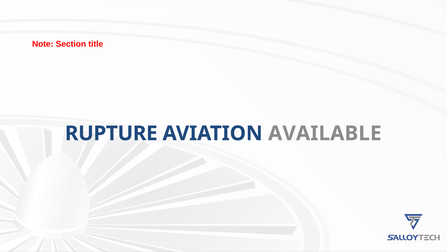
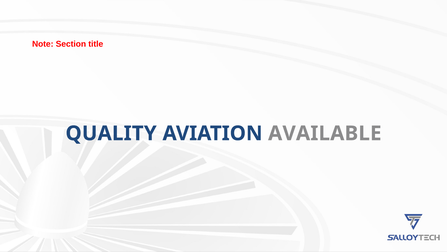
RUPTURE: RUPTURE -> QUALITY (111, 133)
